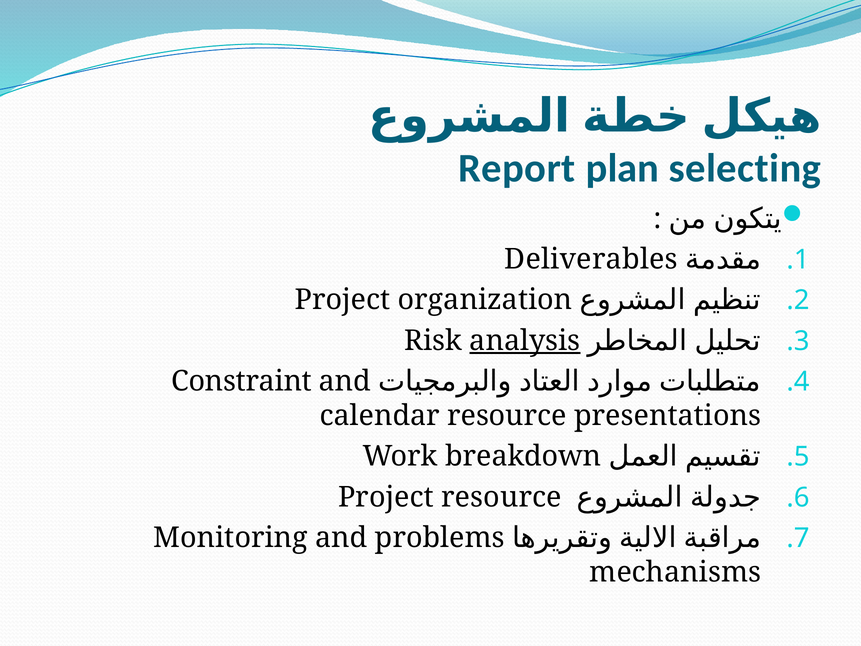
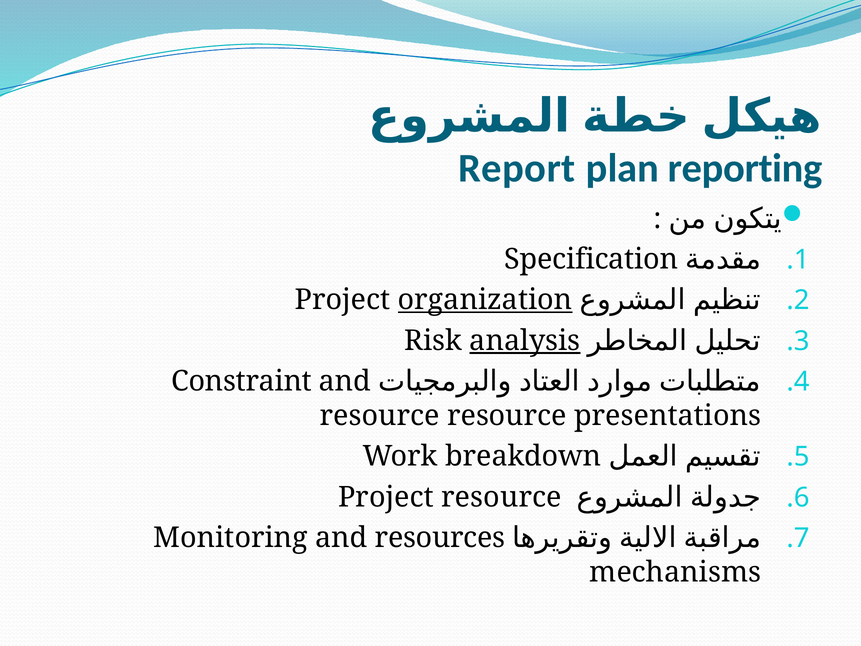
selecting: selecting -> reporting (745, 168)
Deliverables: Deliverables -> Specification (591, 259)
organization underline: none -> present (485, 300)
calendar: calendar -> resource (380, 416)
problems: problems -> resources (440, 537)
